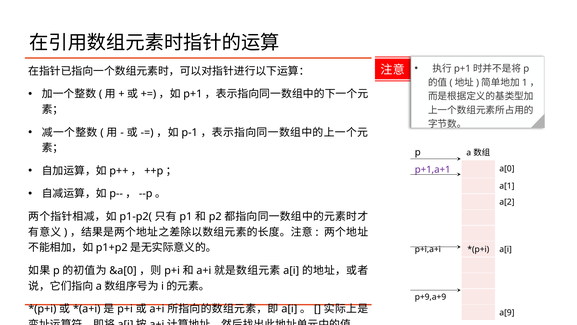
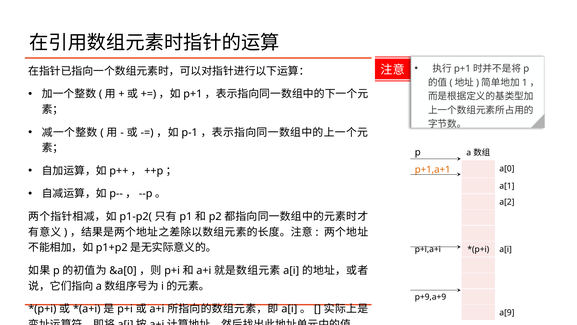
p+1,a+1 colour: purple -> orange (433, 169)
